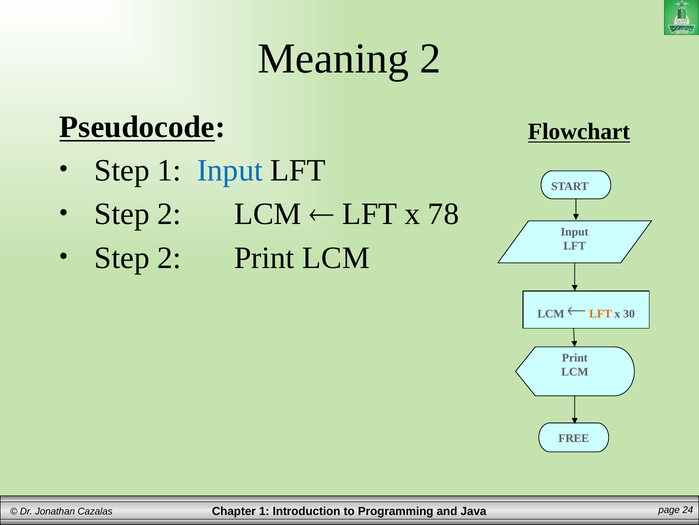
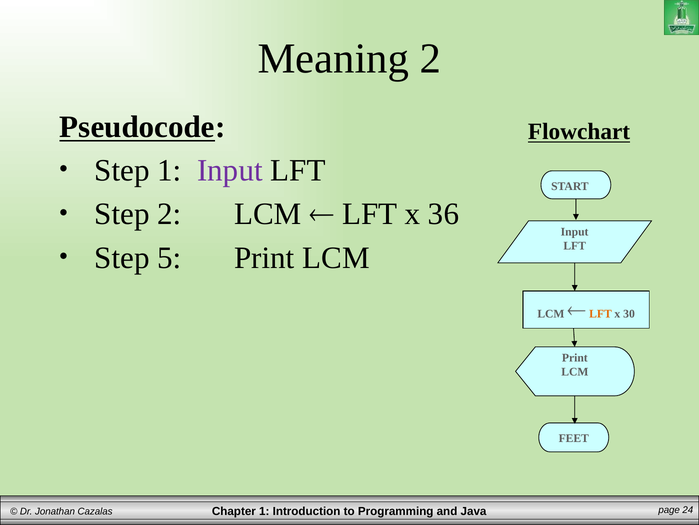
Input colour: blue -> purple (230, 170)
78: 78 -> 36 (444, 214)
2: 2 -> 5 (169, 257)
FREE: FREE -> FEET (574, 438)
